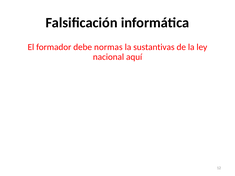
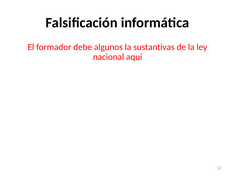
normas: normas -> algunos (108, 47)
